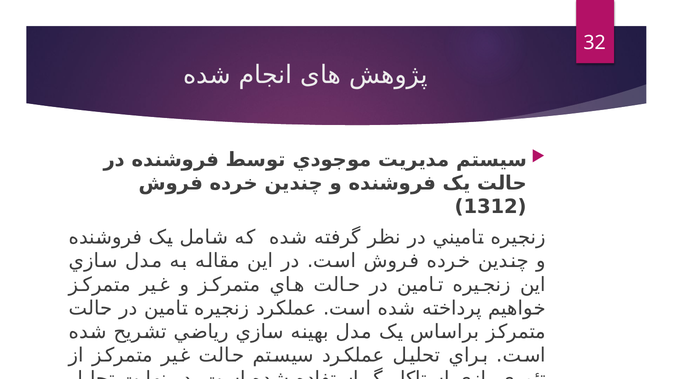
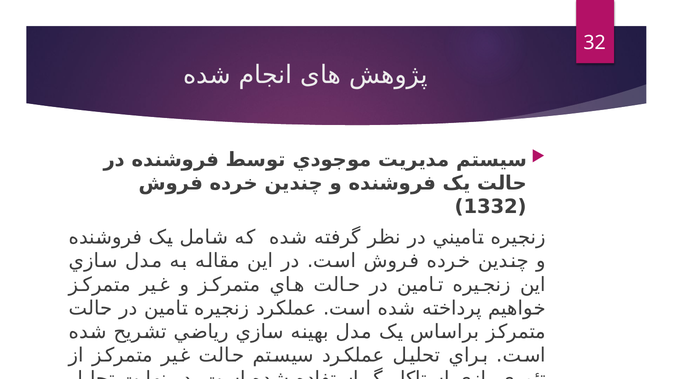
1312: 1312 -> 1332 (491, 207)
